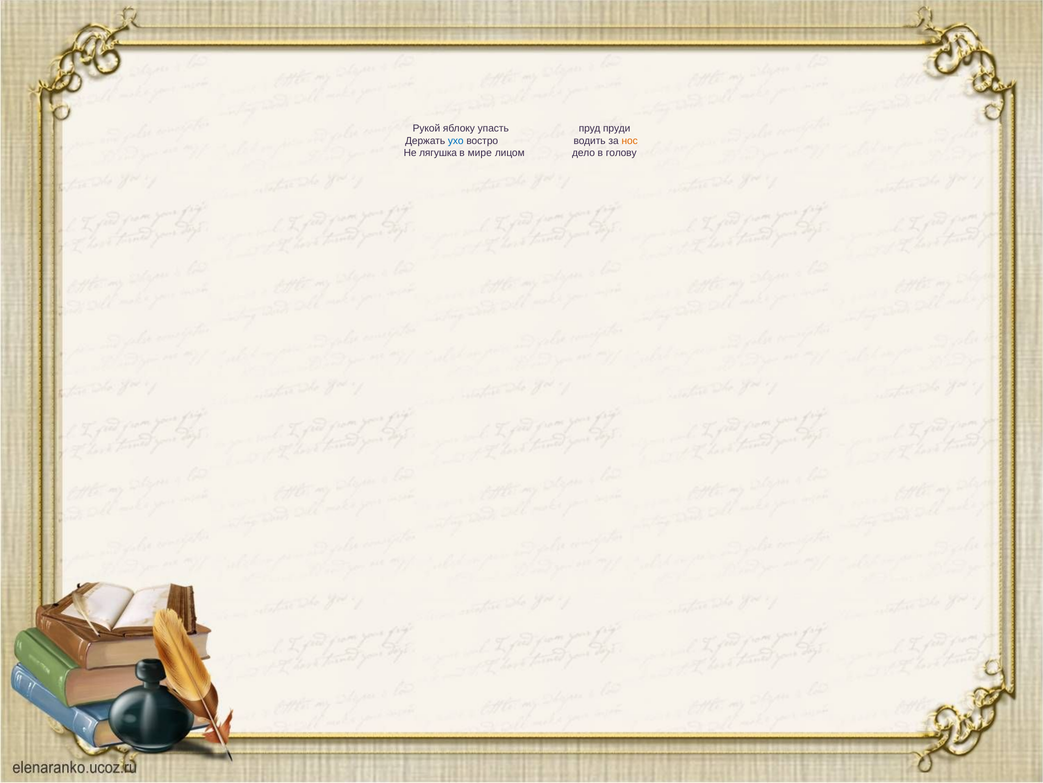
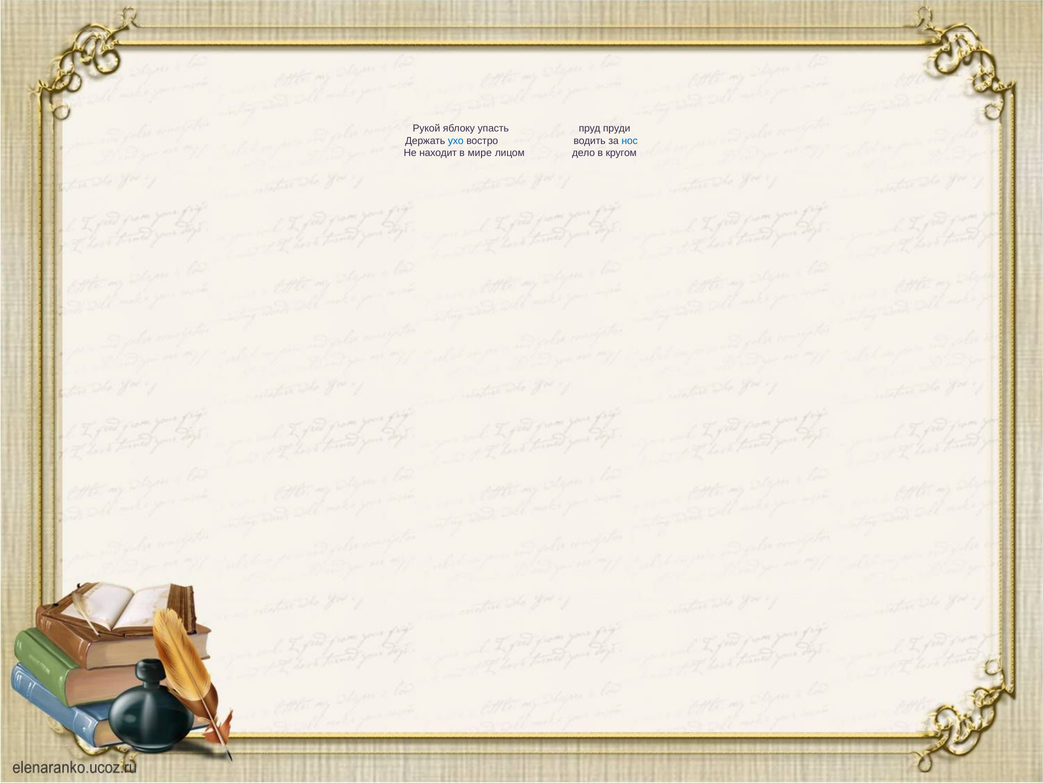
нос colour: orange -> blue (630, 141)
лягушка: лягушка -> находит (438, 153)
голову: голову -> кругом (621, 153)
